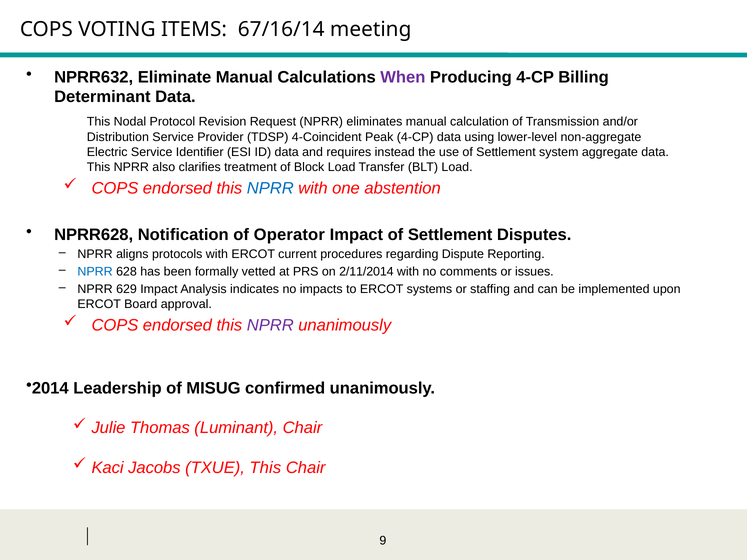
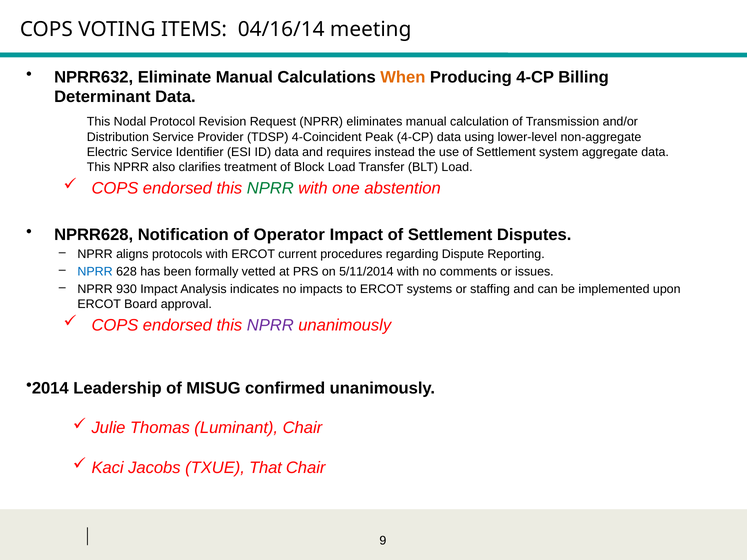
67/16/14: 67/16/14 -> 04/16/14 (281, 29)
When colour: purple -> orange (403, 77)
NPRR colour: blue -> green (270, 188)
2/11/2014: 2/11/2014 -> 5/11/2014 (366, 272)
629: 629 -> 930 (127, 289)
TXUE This: This -> That (265, 468)
